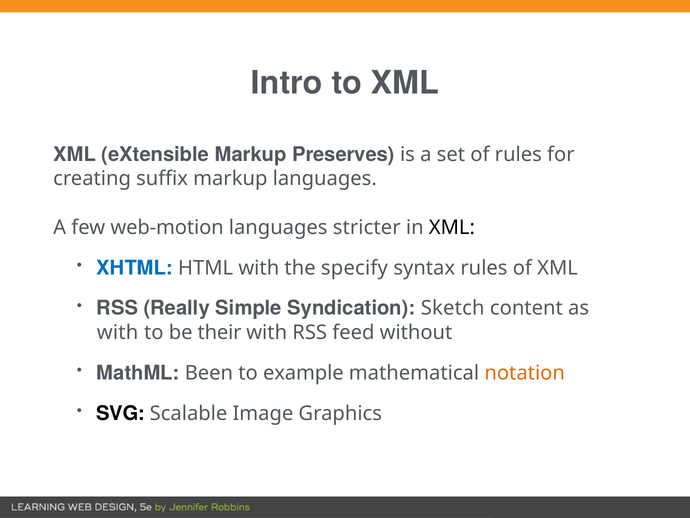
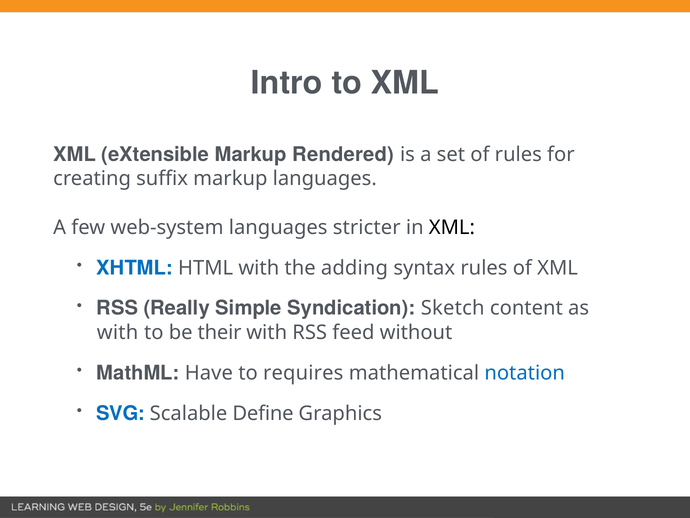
Preserves: Preserves -> Rendered (343, 154)
web-motion: web-motion -> web-system (167, 227)
specify: specify -> adding (354, 268)
Been: Been -> Have (209, 373)
example: example -> requires (303, 373)
notation colour: orange -> blue (525, 373)
SVG colour: black -> blue (121, 413)
Image: Image -> Define (263, 413)
